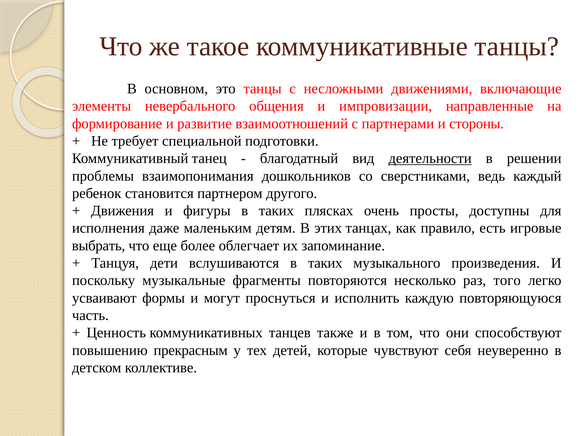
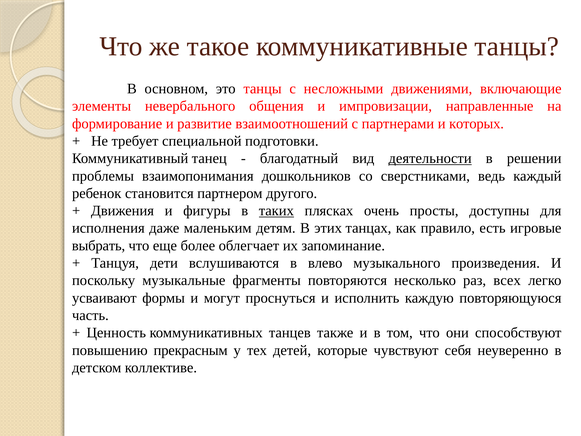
стороны: стороны -> которых (477, 123)
таких underline: none -> present (276, 211)
вслушиваются в таких: таких -> влево (325, 263)
того: того -> всех (507, 280)
